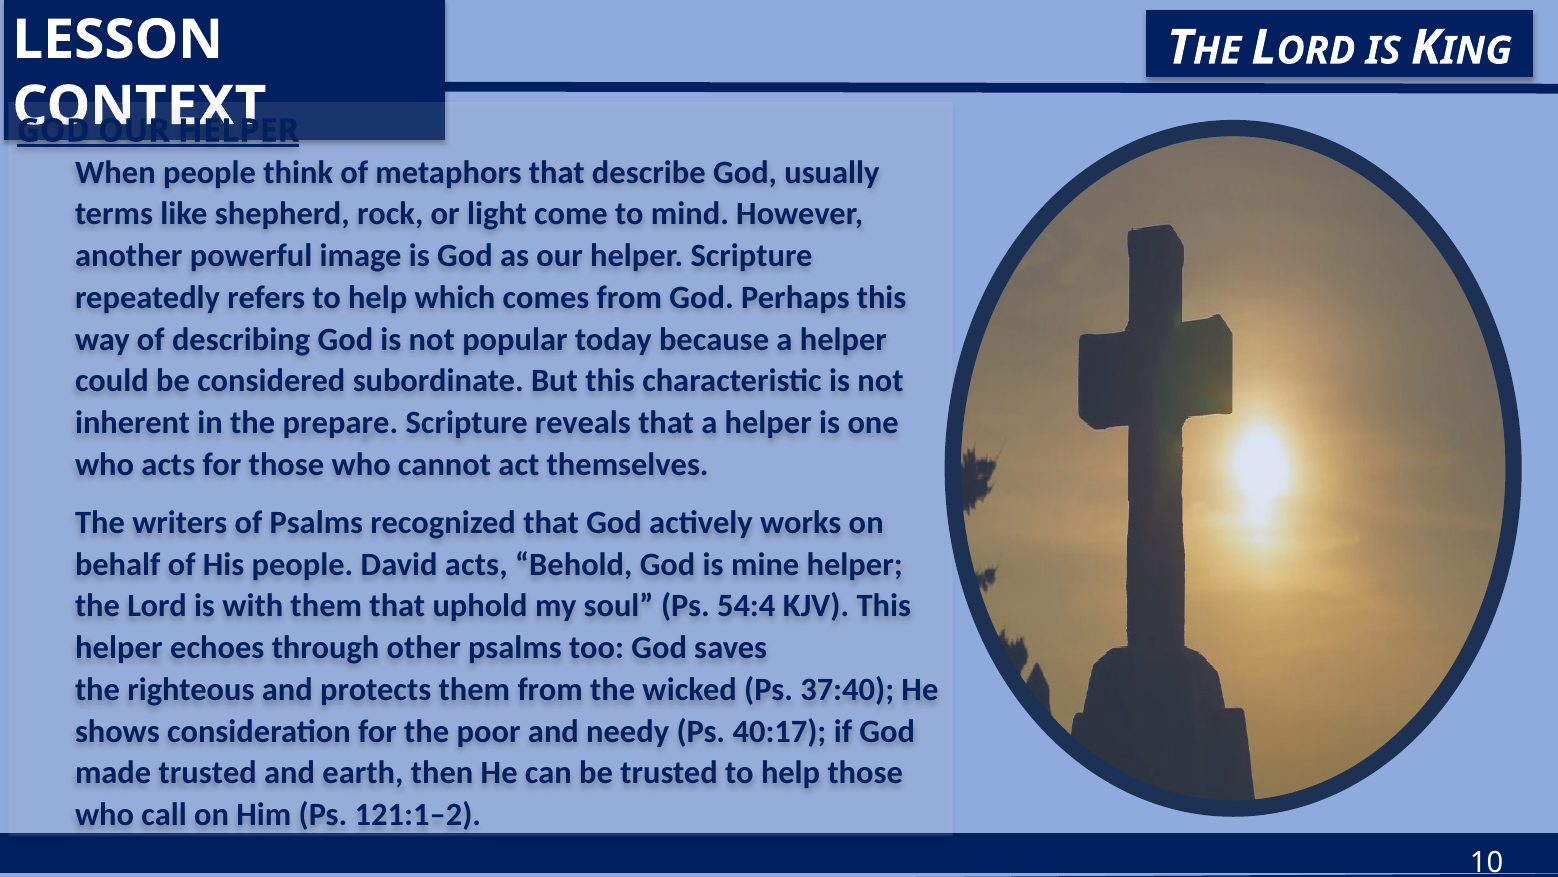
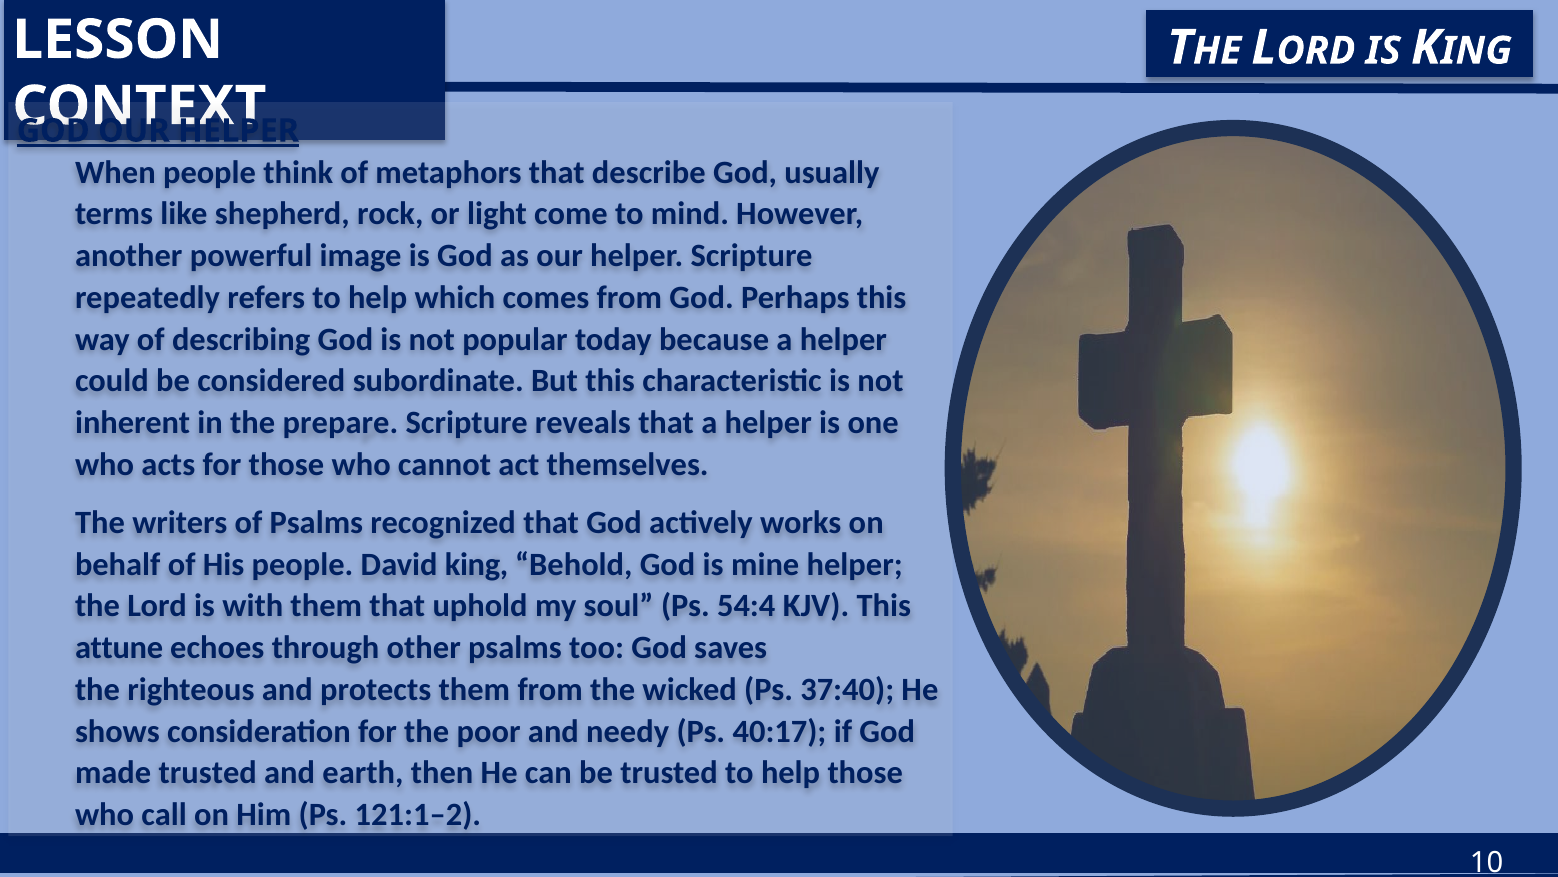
David acts: acts -> king (477, 564)
helper: helper -> attune (119, 647)
